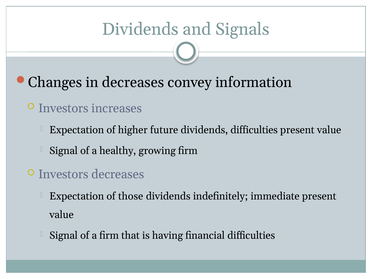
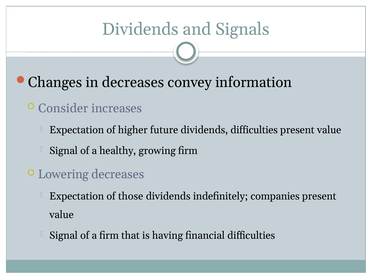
Investors: Investors -> Consider (63, 108)
Investors: Investors -> Lowering (63, 174)
immediate: immediate -> companies (275, 196)
